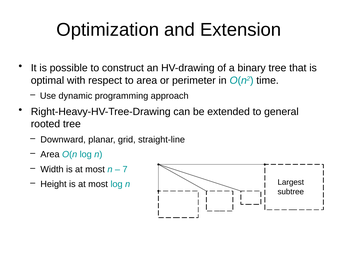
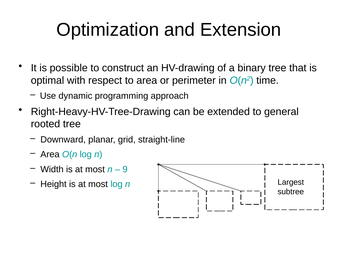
7: 7 -> 9 (125, 169)
